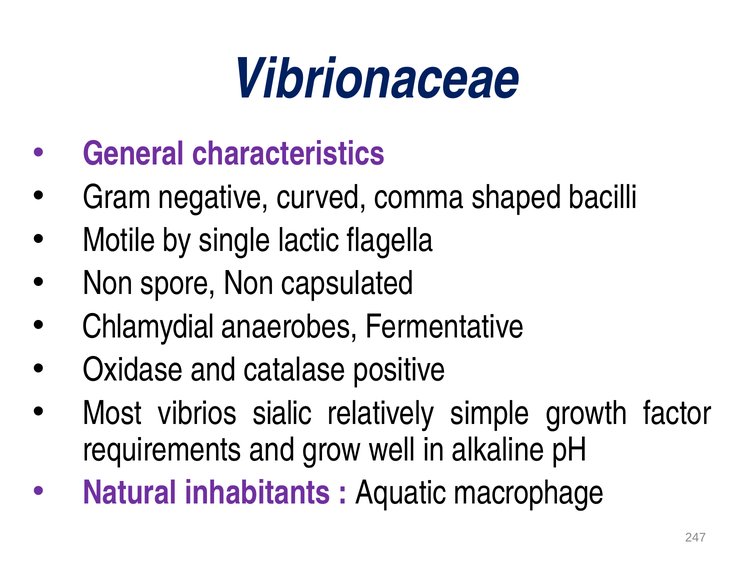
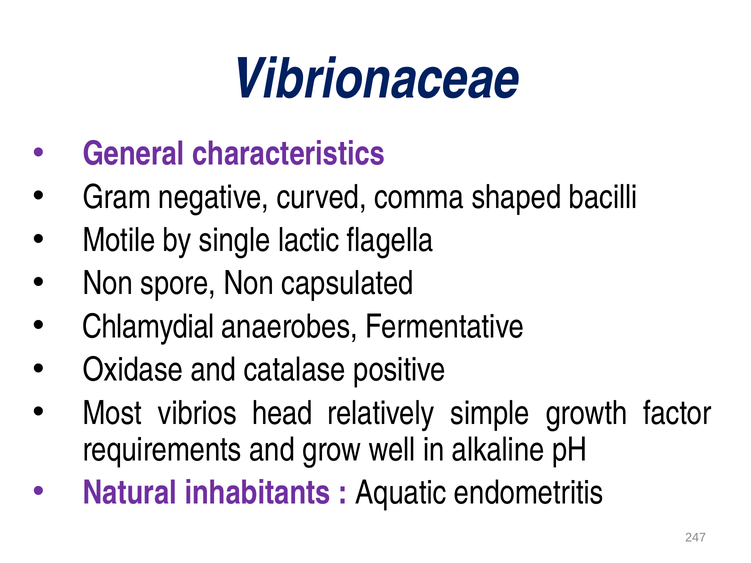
sialic: sialic -> head (282, 413)
macrophage: macrophage -> endometritis (529, 493)
